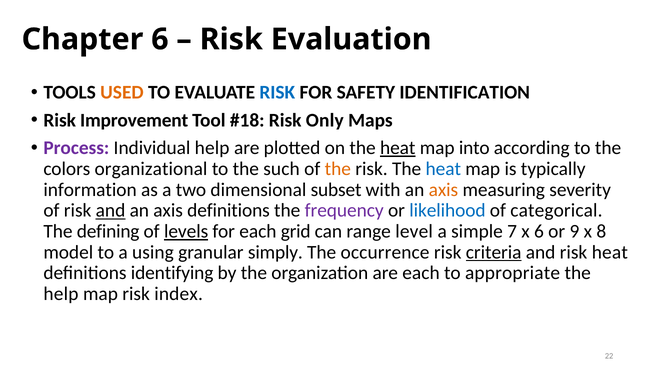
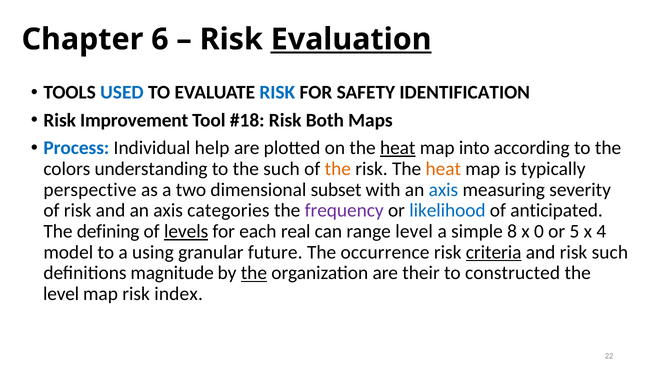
Evaluation underline: none -> present (351, 39)
USED colour: orange -> blue (122, 93)
Only: Only -> Both (325, 120)
Process colour: purple -> blue (76, 148)
organizational: organizational -> understanding (151, 169)
heat colour: blue -> orange (443, 169)
information: information -> perspective (90, 190)
axis colour: orange -> blue (443, 190)
and underline: present -> none (111, 211)
axis definitions: definitions -> categories (228, 211)
categorical: categorical -> anticipated (557, 211)
grid: grid -> real (296, 232)
7: 7 -> 8 (512, 232)
x 6: 6 -> 0 (539, 232)
9: 9 -> 5 (574, 232)
8: 8 -> 4 (601, 232)
simply: simply -> future (275, 253)
risk heat: heat -> such (610, 253)
identifying: identifying -> magnitude (172, 273)
the underline: none -> present (254, 273)
are each: each -> their (421, 273)
appropriate: appropriate -> constructed (513, 273)
help: help -> level (61, 294)
